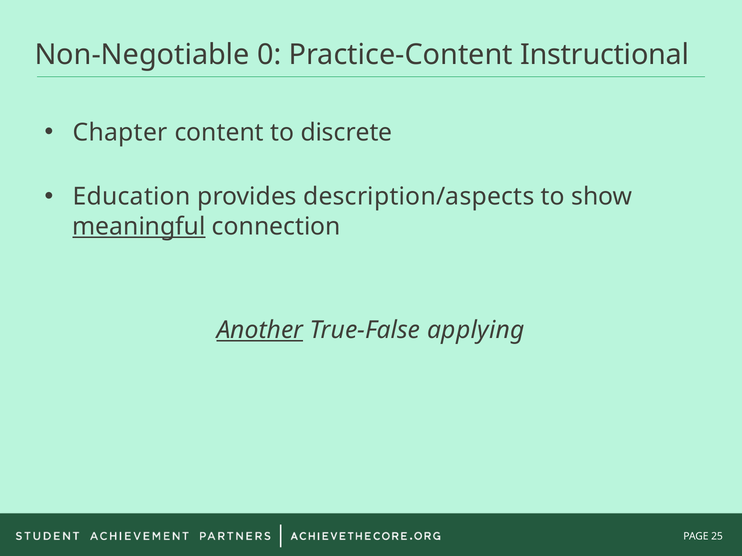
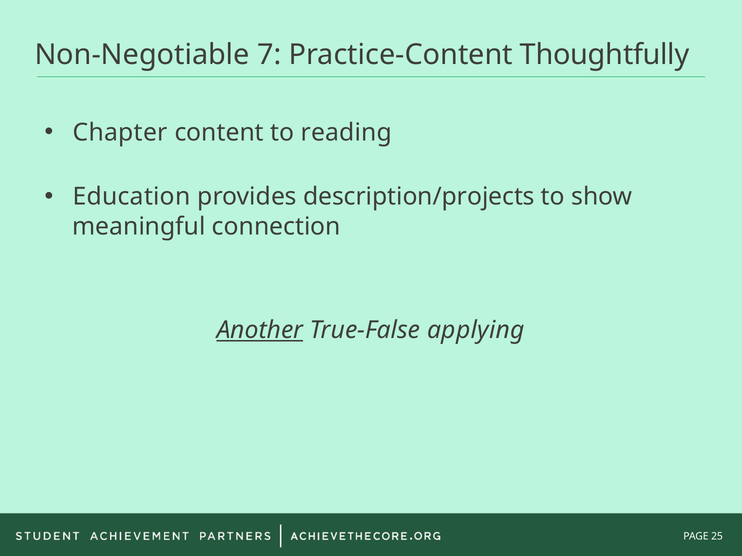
0: 0 -> 7 (269, 55)
Instructional: Instructional -> Thoughtfully (605, 55)
discrete: discrete -> reading (346, 133)
description/aspects: description/aspects -> description/projects (419, 197)
meaningful underline: present -> none (139, 227)
